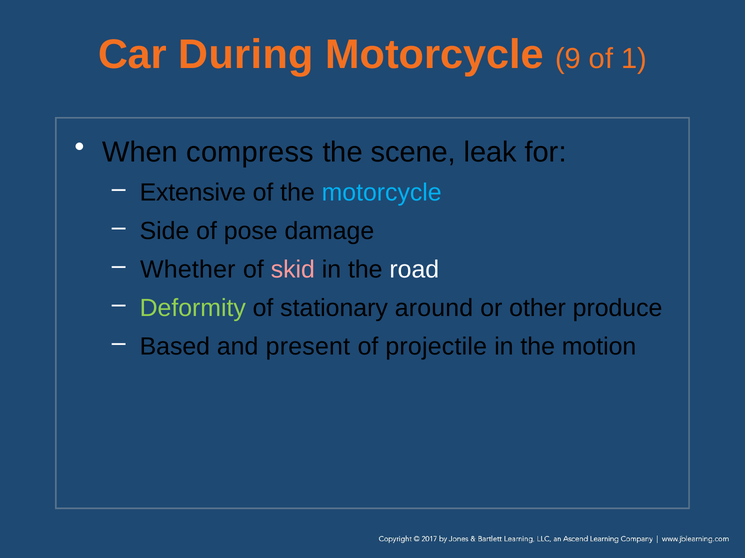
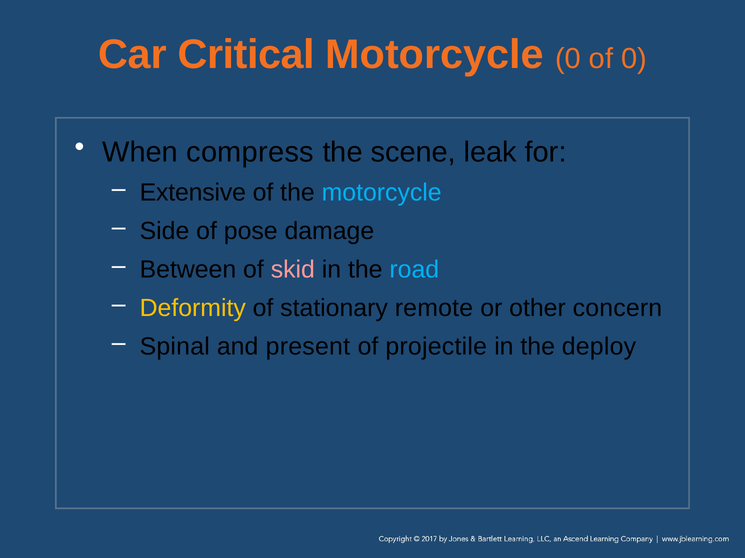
During: During -> Critical (246, 55)
Motorcycle 9: 9 -> 0 (568, 59)
of 1: 1 -> 0 (634, 59)
Whether: Whether -> Between (188, 270)
road colour: white -> light blue (414, 270)
Deformity colour: light green -> yellow (193, 308)
around: around -> remote (434, 308)
produce: produce -> concern (617, 308)
Based: Based -> Spinal (175, 347)
motion: motion -> deploy (599, 347)
